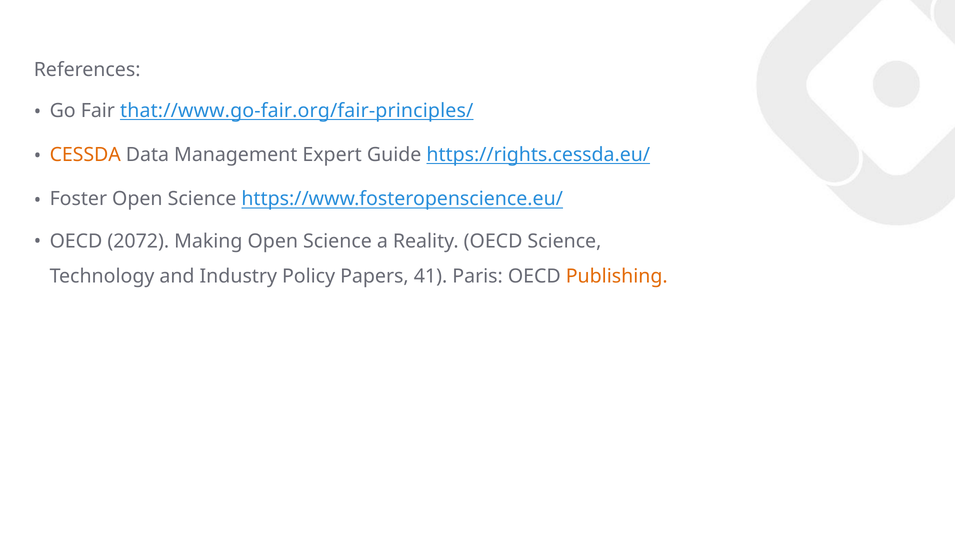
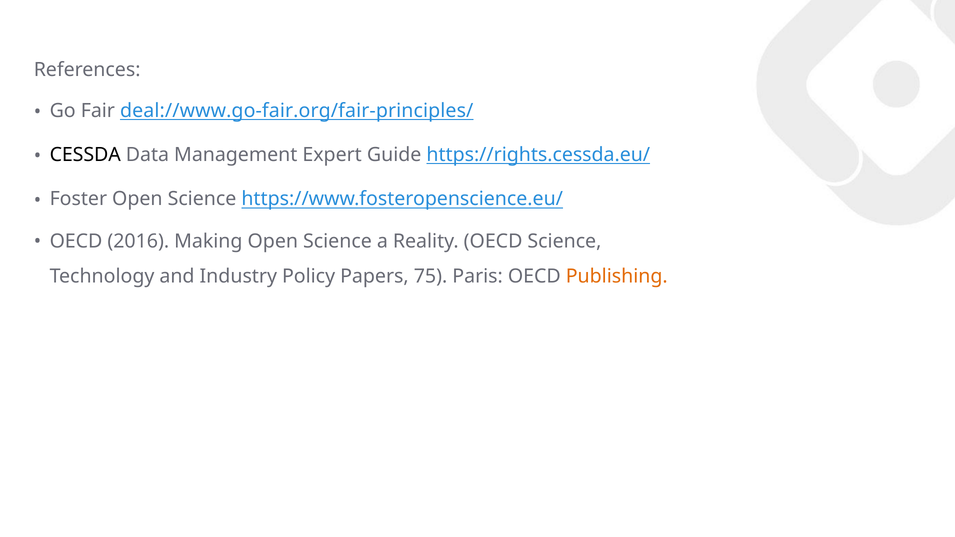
that://www.go-fair.org/fair-principles/: that://www.go-fair.org/fair-principles/ -> deal://www.go-fair.org/fair-principles/ (297, 111)
CESSDA colour: orange -> black (85, 155)
2072: 2072 -> 2016 (138, 241)
41: 41 -> 75 (431, 277)
